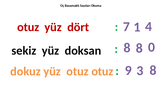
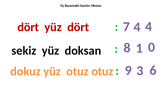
otuz: otuz -> dört (28, 27)
1: 1 -> 4 (137, 27)
8 8: 8 -> 1 (139, 48)
3 8: 8 -> 6 (153, 70)
